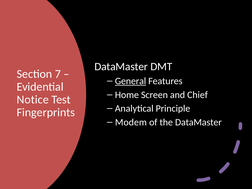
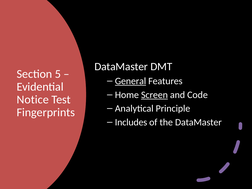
7: 7 -> 5 (58, 74)
Screen underline: none -> present (154, 95)
Chief: Chief -> Code (198, 95)
Modem: Modem -> Includes (131, 122)
